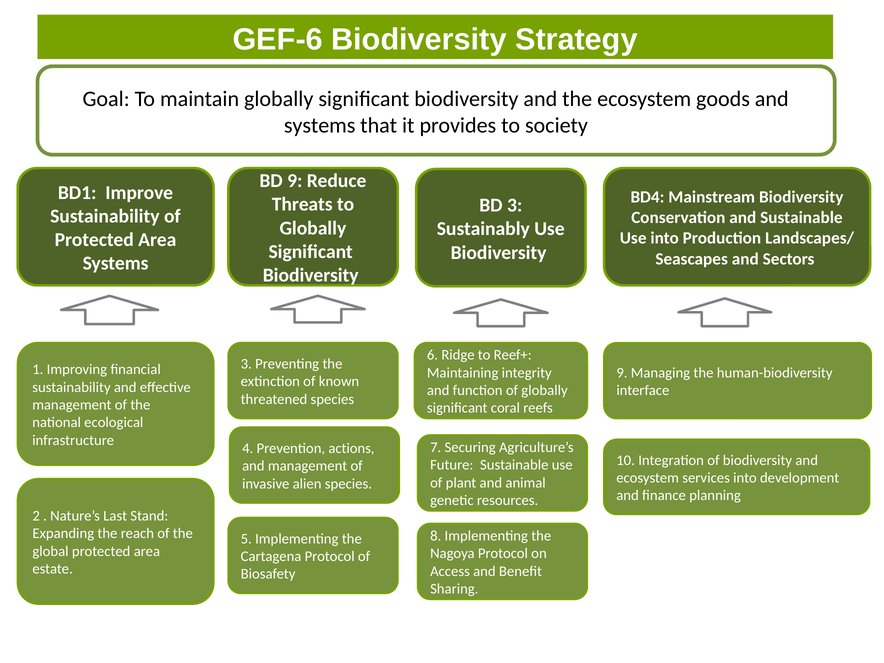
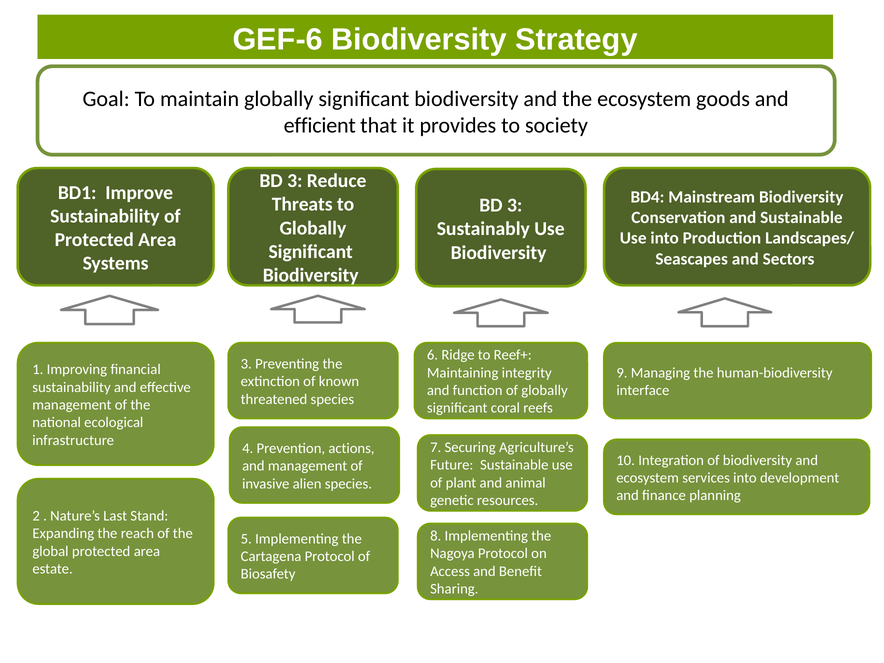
systems: systems -> efficient (320, 125)
9: 9 -> 3 (295, 181)
